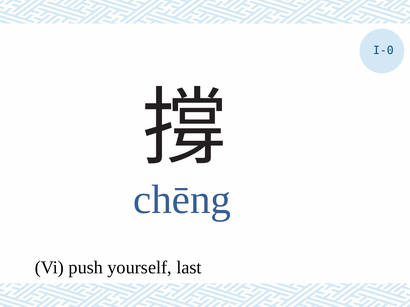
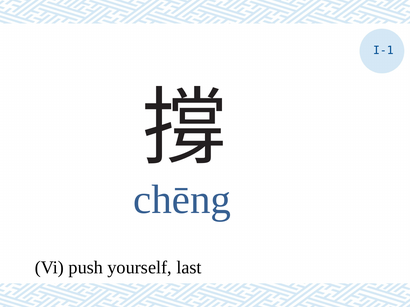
I-0: I-0 -> I-1 (383, 51)
